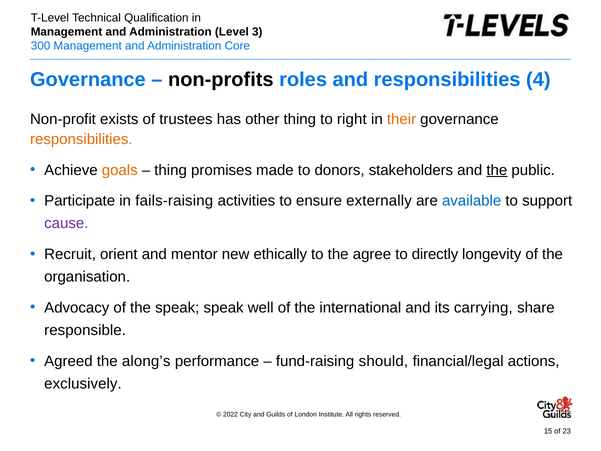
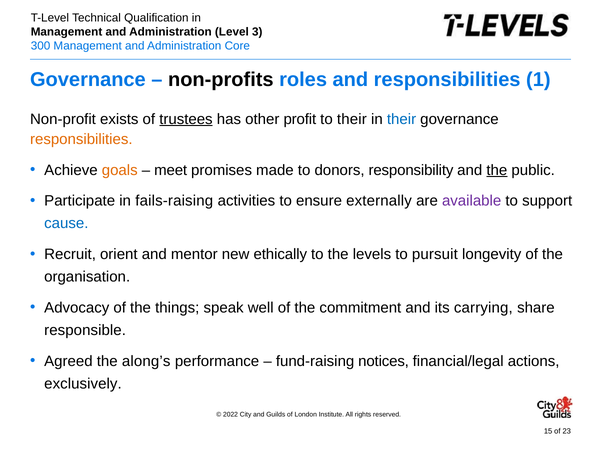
4: 4 -> 1 (538, 80)
trustees underline: none -> present (186, 119)
other thing: thing -> profit (300, 119)
to right: right -> their (352, 119)
their colour: orange -> blue (402, 119)
thing: thing -> meet (171, 170)
stakeholders: stakeholders -> responsibility (411, 170)
available colour: blue -> purple (472, 201)
cause colour: purple -> blue (66, 223)
agree: agree -> levels (372, 254)
directly: directly -> pursuit (435, 254)
the speak: speak -> things (177, 308)
international: international -> commitment (360, 308)
should: should -> notices (384, 361)
